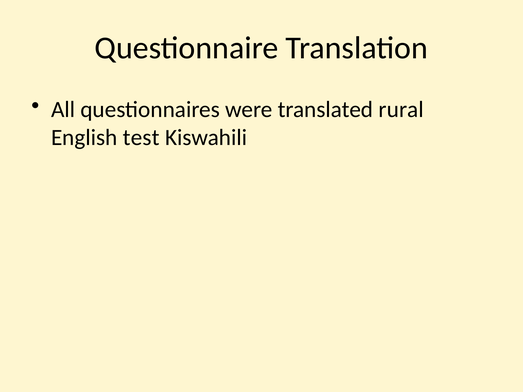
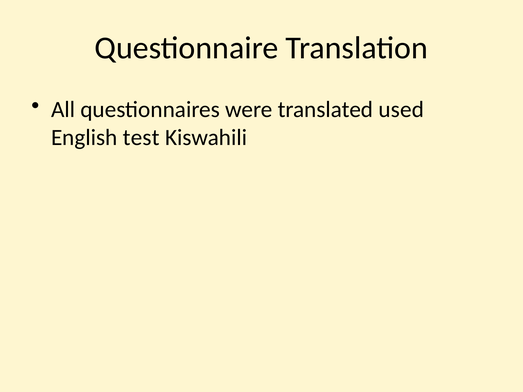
rural: rural -> used (401, 110)
